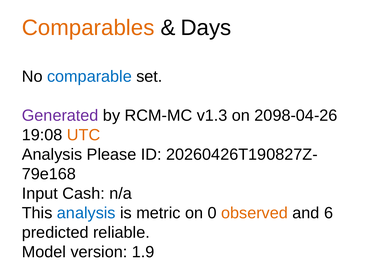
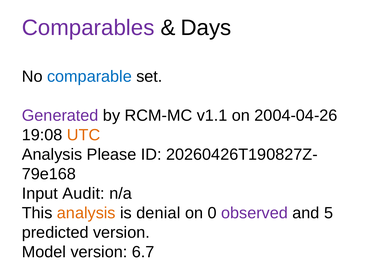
Comparables colour: orange -> purple (88, 28)
v1.3: v1.3 -> v1.1 (212, 115)
2098-04-26: 2098-04-26 -> 2004-04-26 (296, 115)
Cash: Cash -> Audit (84, 193)
analysis colour: blue -> orange (86, 213)
metric: metric -> denial (158, 213)
observed colour: orange -> purple (254, 213)
6: 6 -> 5 (329, 213)
predicted reliable: reliable -> version (121, 232)
1.9: 1.9 -> 6.7 (143, 252)
